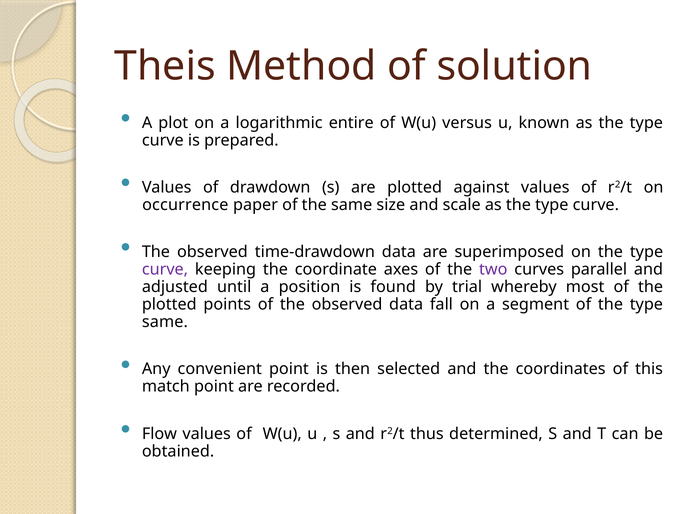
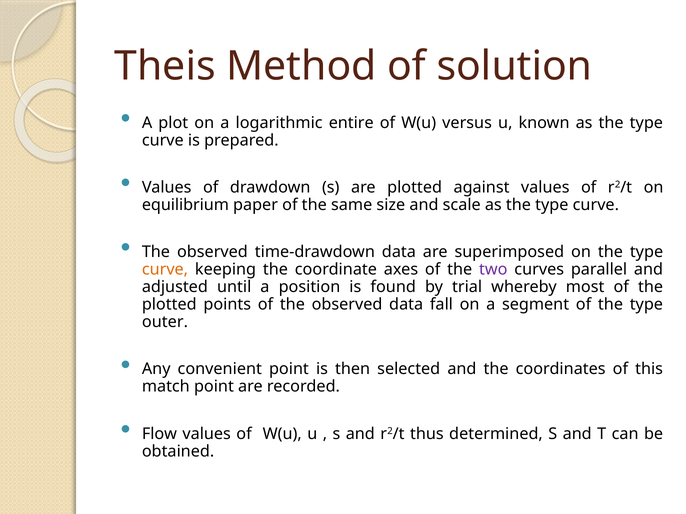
occurrence: occurrence -> equilibrium (185, 205)
curve colour: purple -> orange (165, 270)
same: same -> outer (165, 322)
